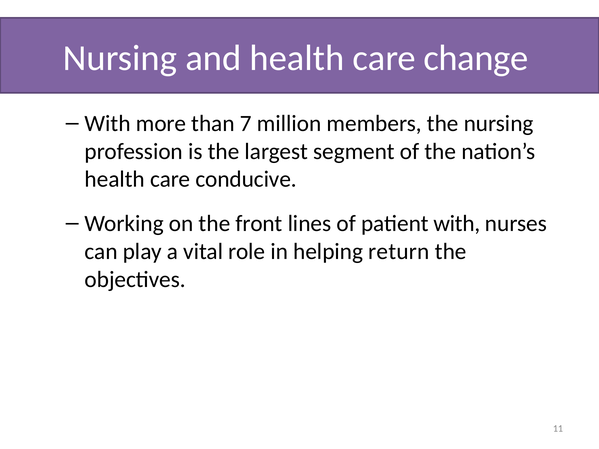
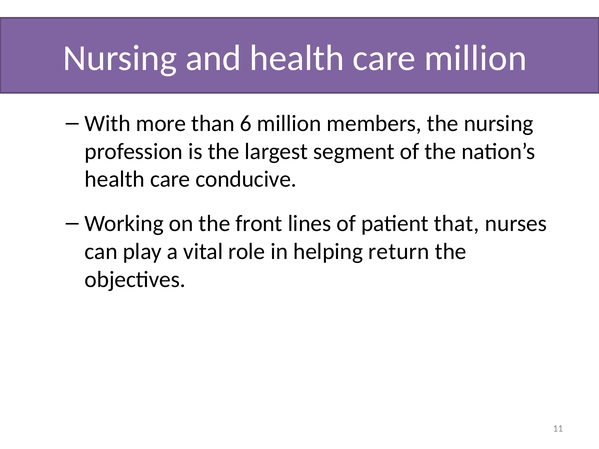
care change: change -> million (476, 58)
7: 7 -> 6 (246, 123)
patient with: with -> that (457, 224)
